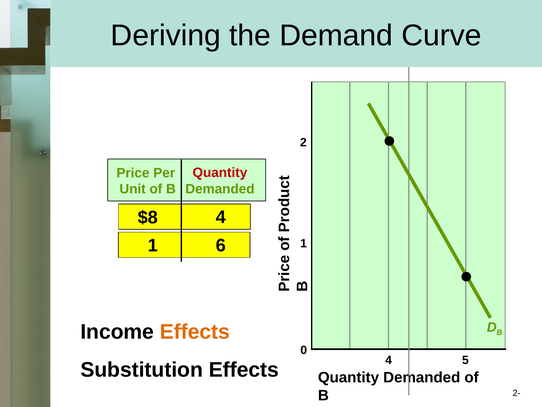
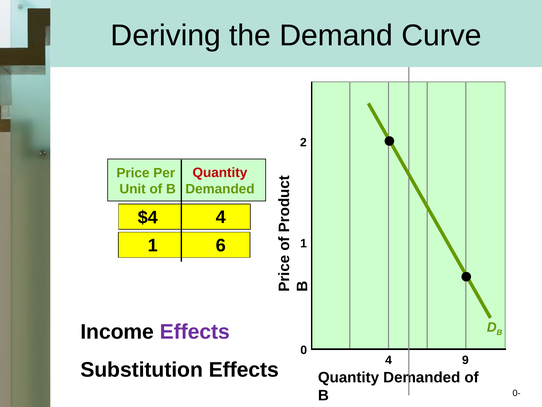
$8: $8 -> $4 (148, 217)
Effects colour: orange -> purple (195, 332)
5: 5 -> 9 (465, 360)
2-: 2- -> 0- (517, 393)
